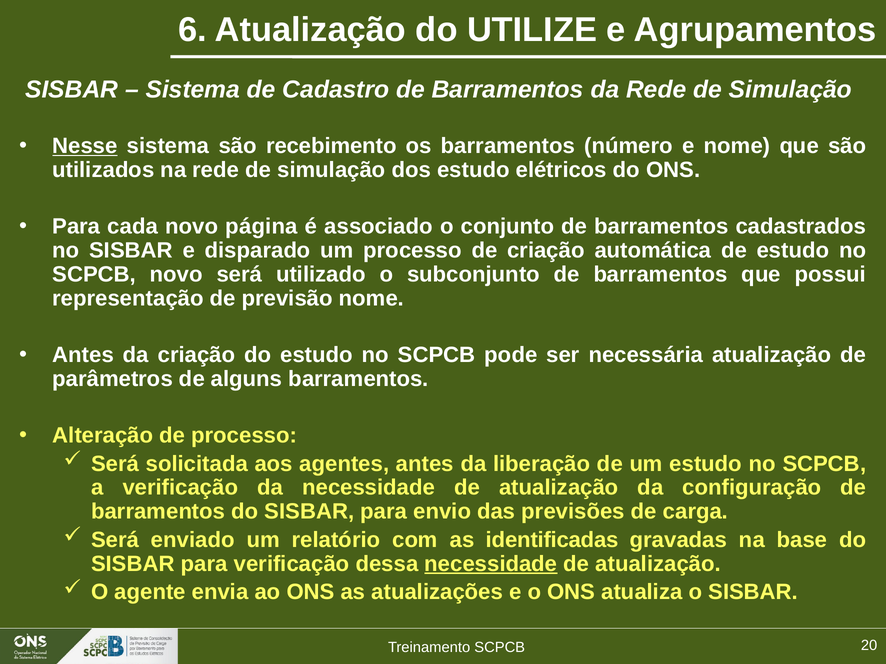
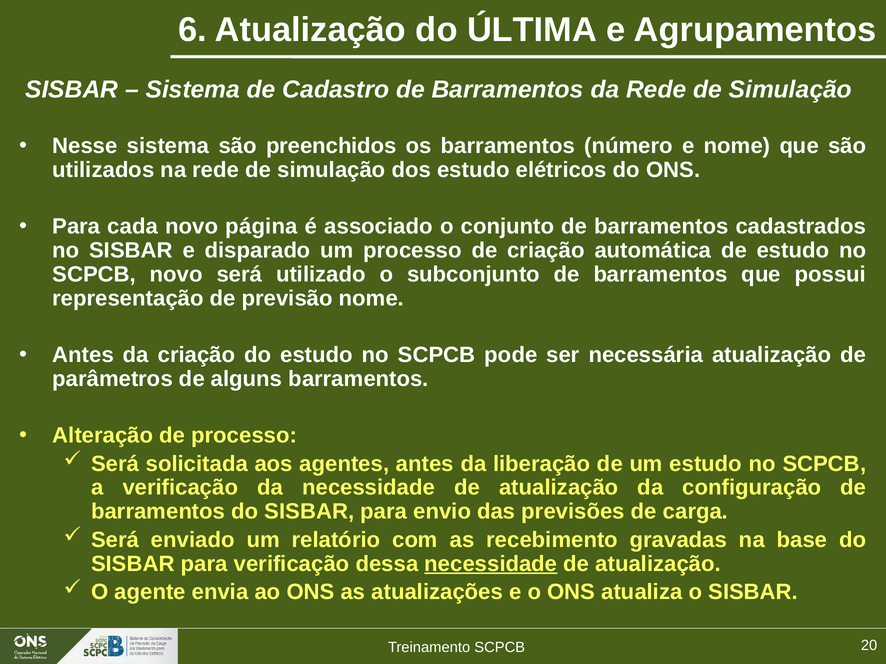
UTILIZE: UTILIZE -> ÚLTIMA (532, 30)
Nesse underline: present -> none (85, 146)
recebimento: recebimento -> preenchidos (331, 146)
identificadas: identificadas -> recebimento (552, 540)
